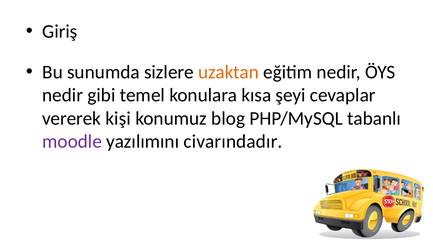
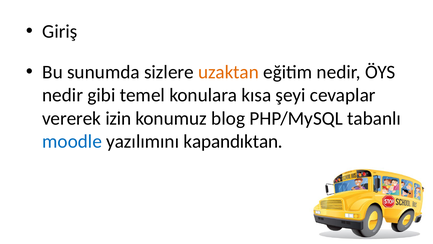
kişi: kişi -> izin (118, 118)
moodle colour: purple -> blue (72, 141)
civarındadır: civarındadır -> kapandıktan (233, 141)
